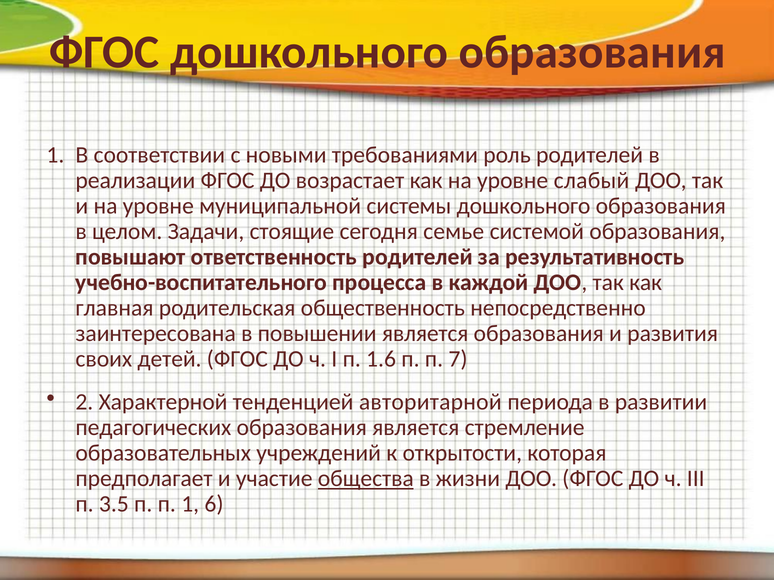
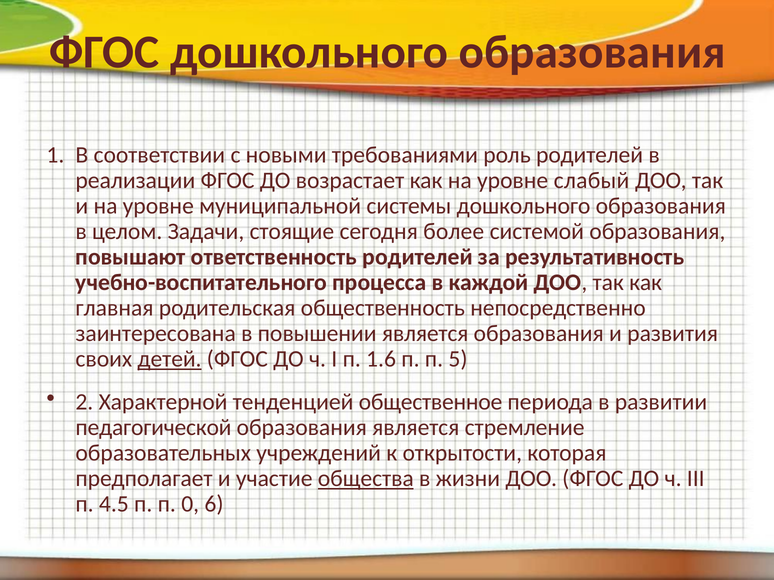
семье: семье -> более (454, 232)
детей underline: none -> present (170, 359)
7: 7 -> 5 (458, 359)
авторитарной: авторитарной -> общественное (431, 402)
педагогических: педагогических -> педагогической (153, 428)
3.5: 3.5 -> 4.5 (114, 504)
п 1: 1 -> 0 (190, 504)
